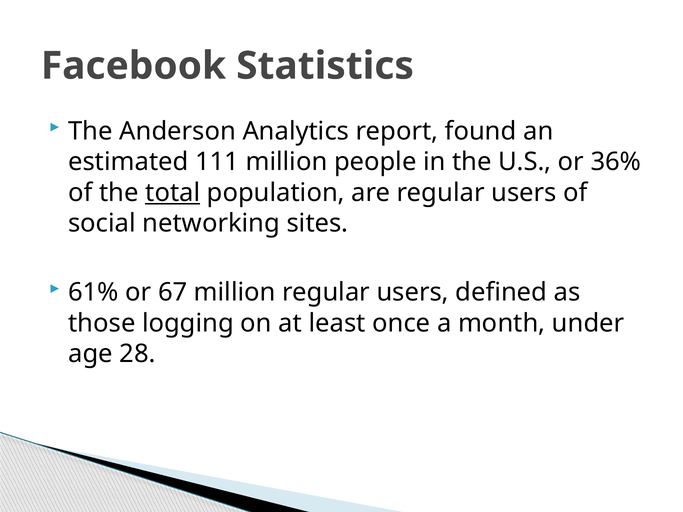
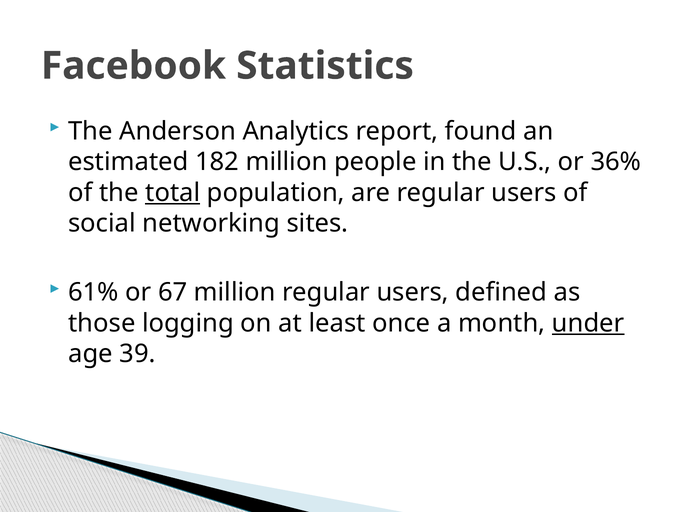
111: 111 -> 182 (217, 162)
under underline: none -> present (588, 323)
28: 28 -> 39 (137, 354)
